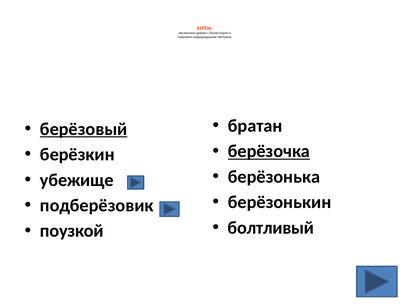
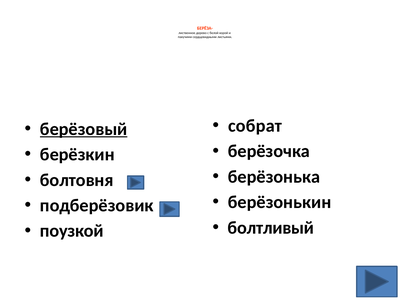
братан: братан -> собрат (255, 126)
берёзочка underline: present -> none (269, 152)
убежище: убежище -> болтовня (77, 180)
